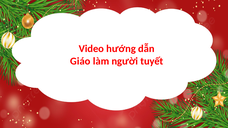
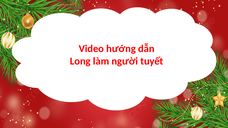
Giáo: Giáo -> Long (80, 61)
